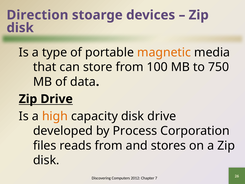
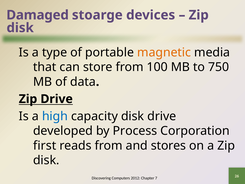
Direction: Direction -> Damaged (38, 15)
high colour: orange -> blue (55, 116)
files: files -> first (45, 145)
